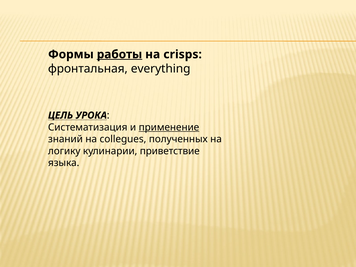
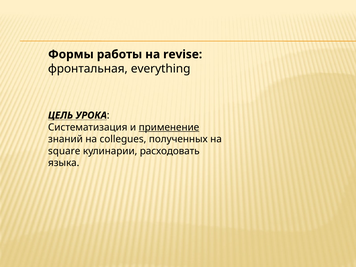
работы underline: present -> none (119, 54)
crisps: crisps -> revise (183, 54)
логику: логику -> square (64, 151)
приветствие: приветствие -> расходовать (170, 151)
